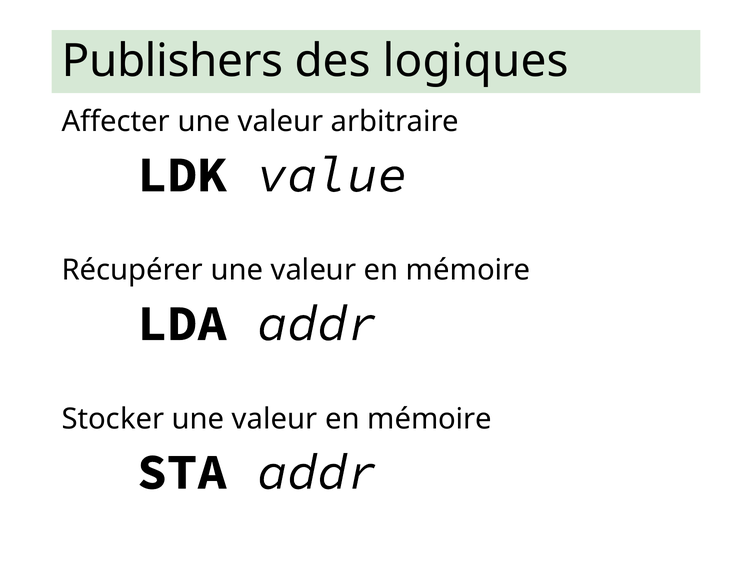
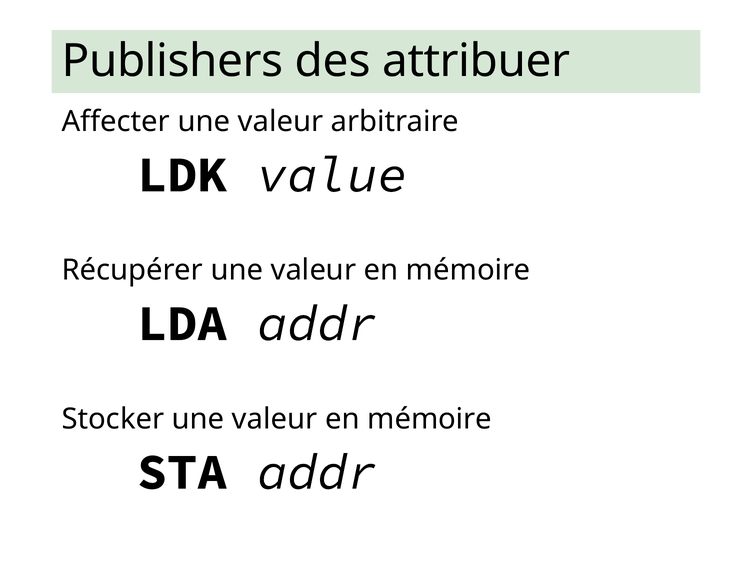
logiques: logiques -> attribuer (476, 61)
